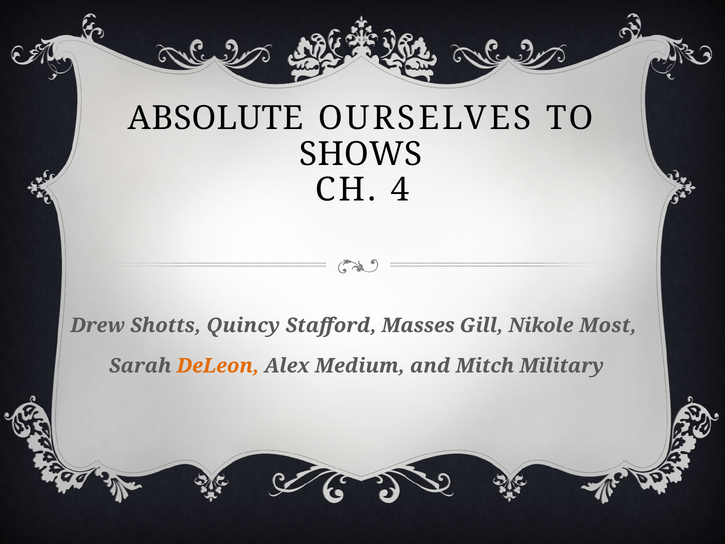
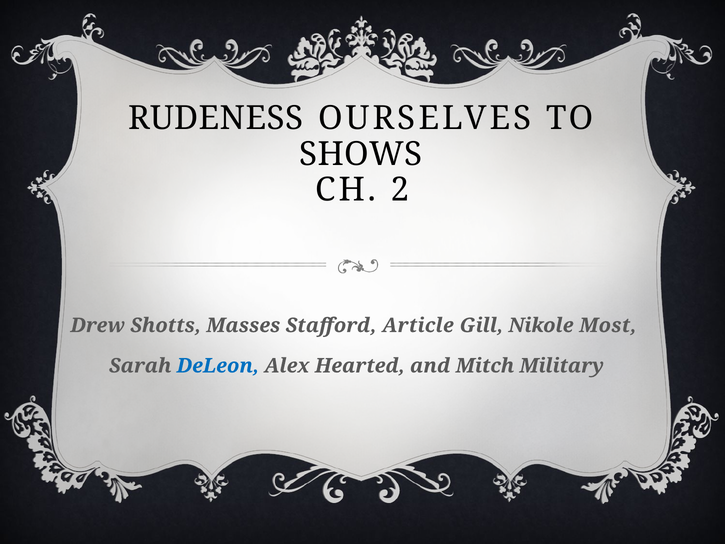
ABSOLUTE: ABSOLUTE -> RUDENESS (216, 118)
4: 4 -> 2 (400, 190)
Quincy: Quincy -> Masses (243, 325)
Masses: Masses -> Article (418, 325)
DeLeon colour: orange -> blue (218, 366)
Medium: Medium -> Hearted (360, 366)
